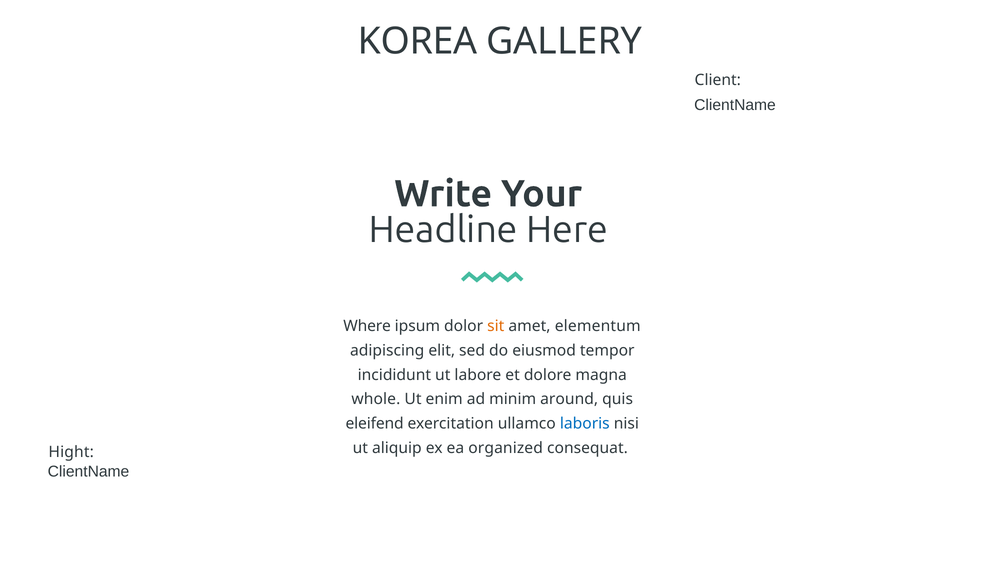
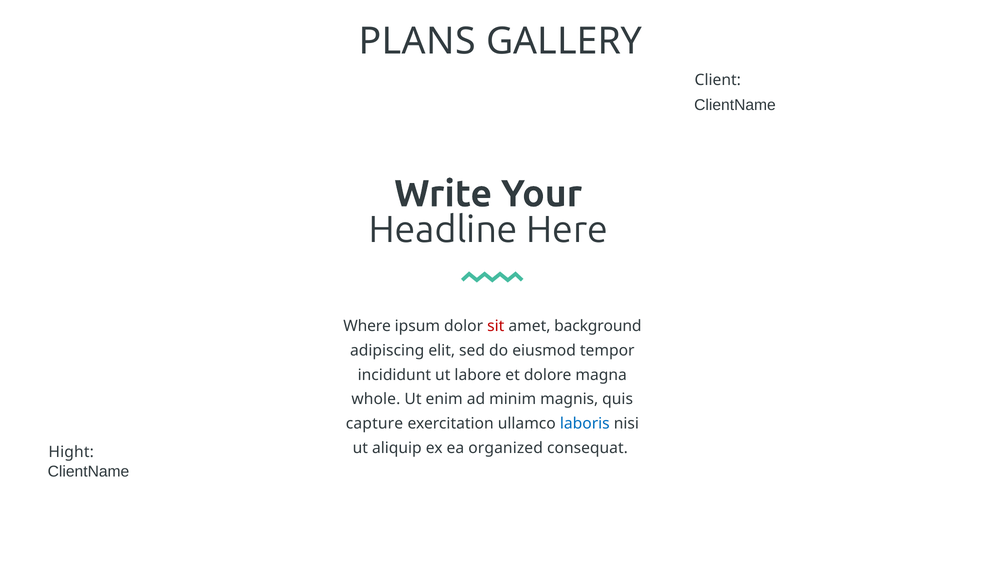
KOREA: KOREA -> PLANS (417, 41)
sit colour: orange -> red (496, 326)
elementum: elementum -> background (598, 326)
around: around -> magnis (569, 399)
eleifend: eleifend -> capture (374, 424)
